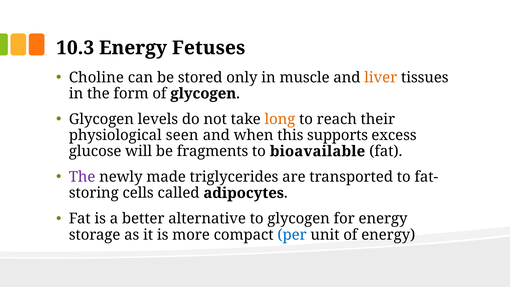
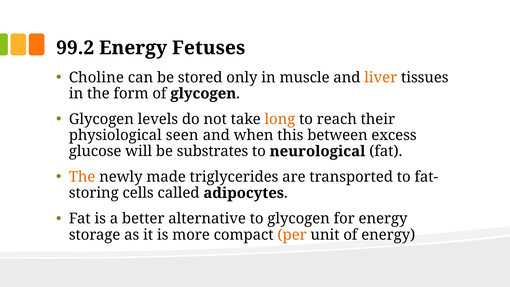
10.3: 10.3 -> 99.2 (75, 48)
supports: supports -> between (337, 135)
fragments: fragments -> substrates (213, 151)
bioavailable: bioavailable -> neurological (318, 151)
The colour: purple -> orange (82, 177)
per colour: blue -> orange (292, 235)
